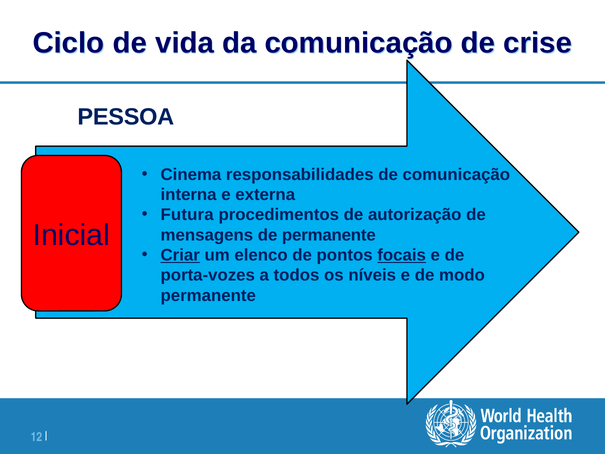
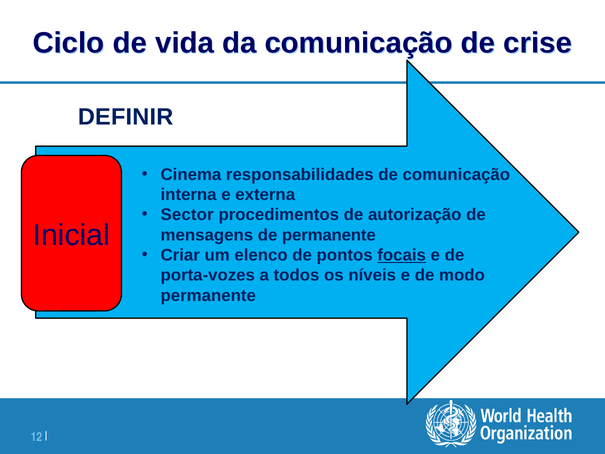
PESSOA: PESSOA -> DEFINIR (126, 117)
Futura: Futura -> Sector (187, 215)
Criar underline: present -> none (180, 255)
